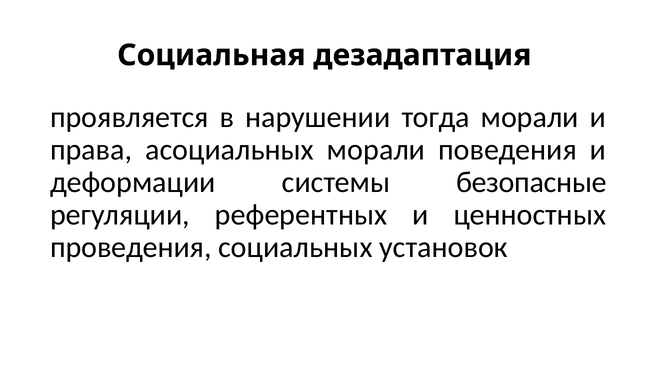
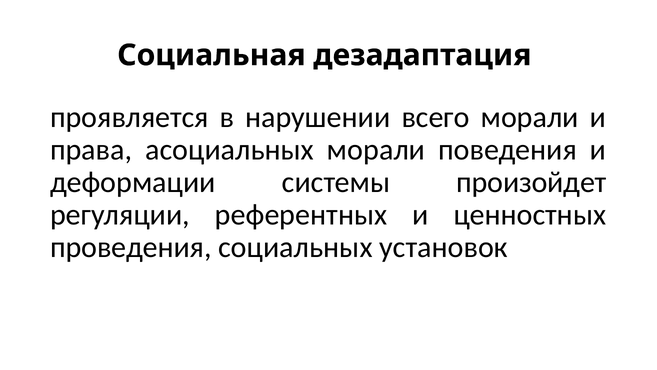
тогда: тогда -> всего (436, 117)
безопасные: безопасные -> произойдет (531, 182)
